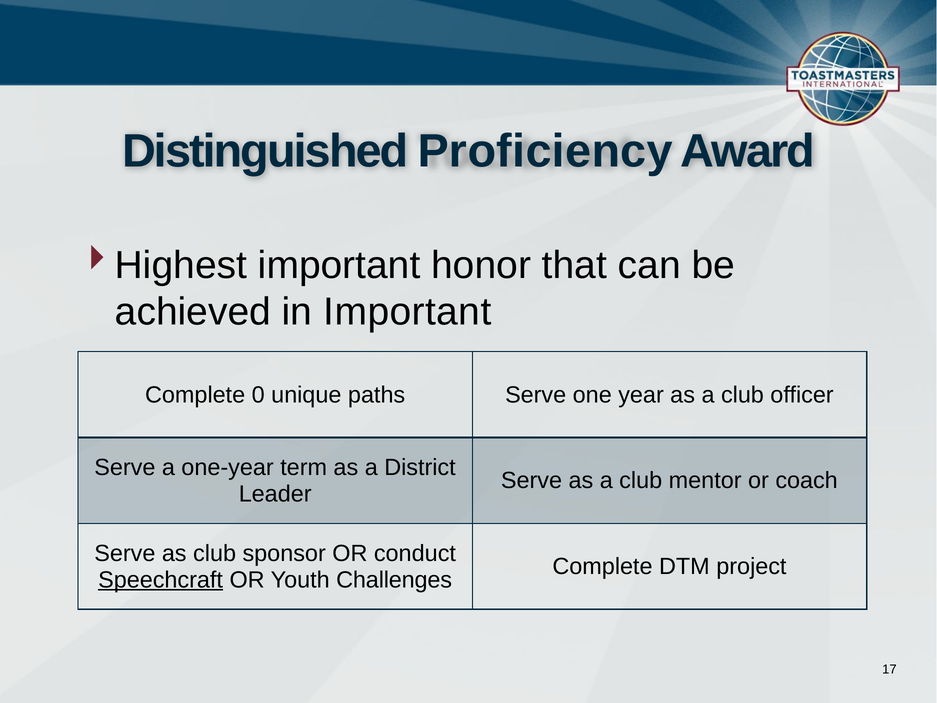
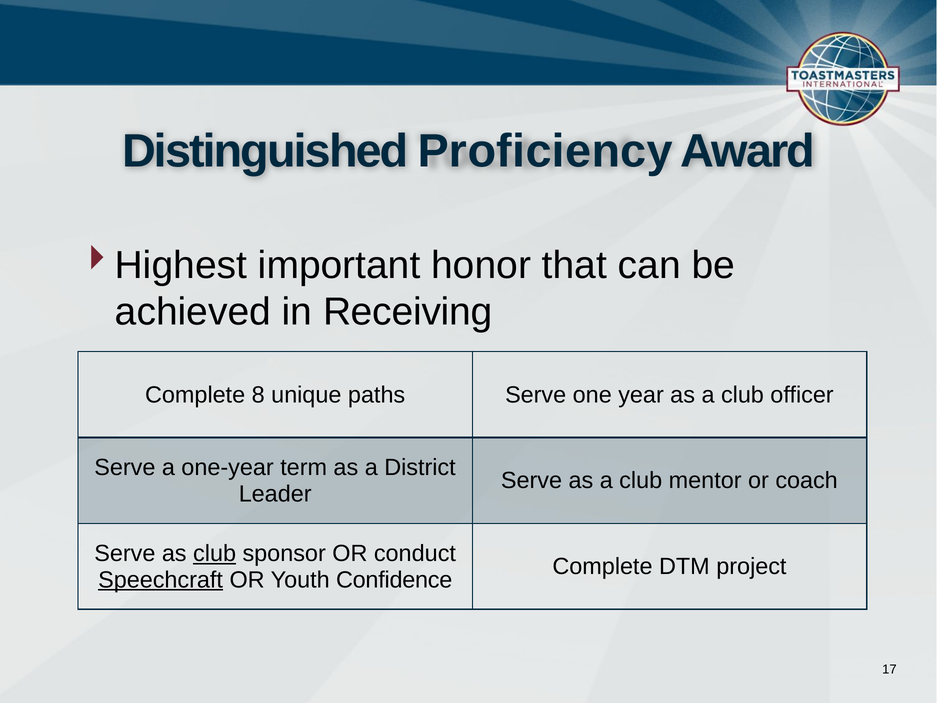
in Important: Important -> Receiving (408, 312)
0: 0 -> 8 (258, 395)
club underline: none -> present (215, 553)
Challenges: Challenges -> Confidence (394, 580)
